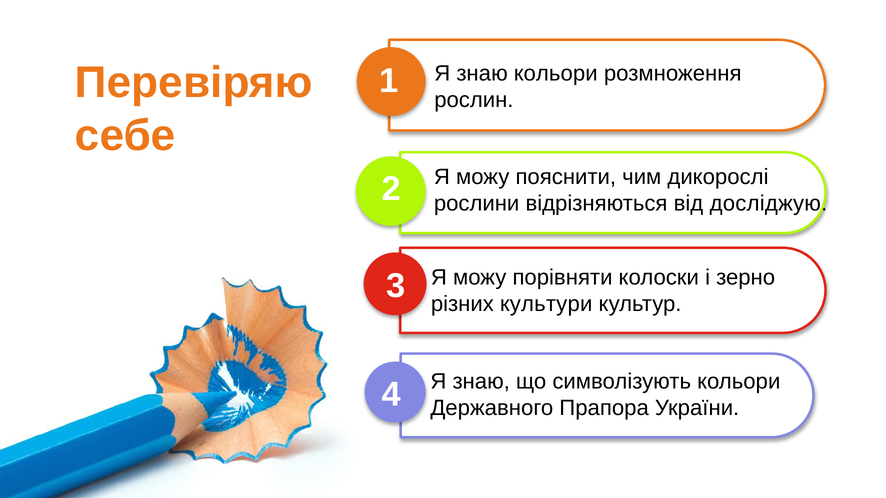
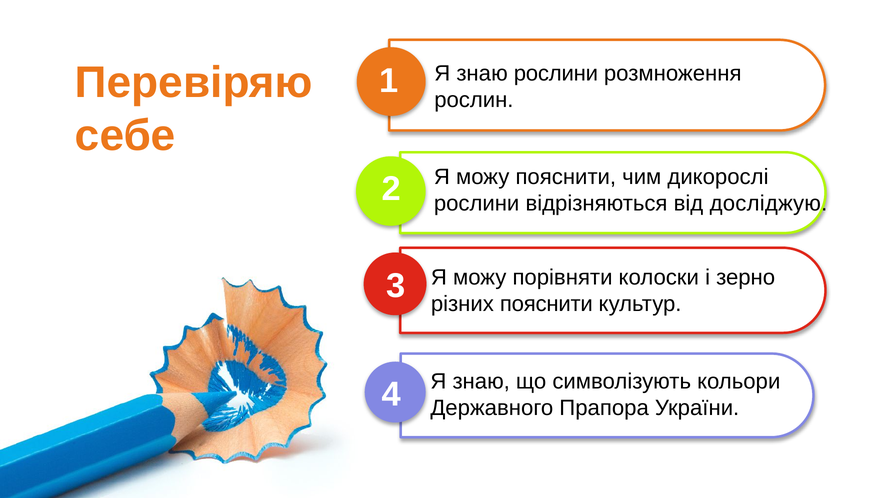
знаю кольори: кольори -> рослини (556, 74)
різних культури: культури -> пояснити (546, 304)
